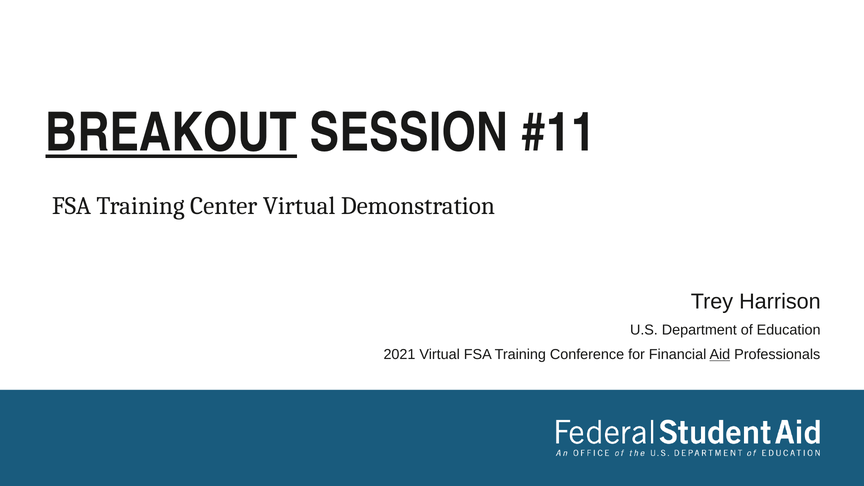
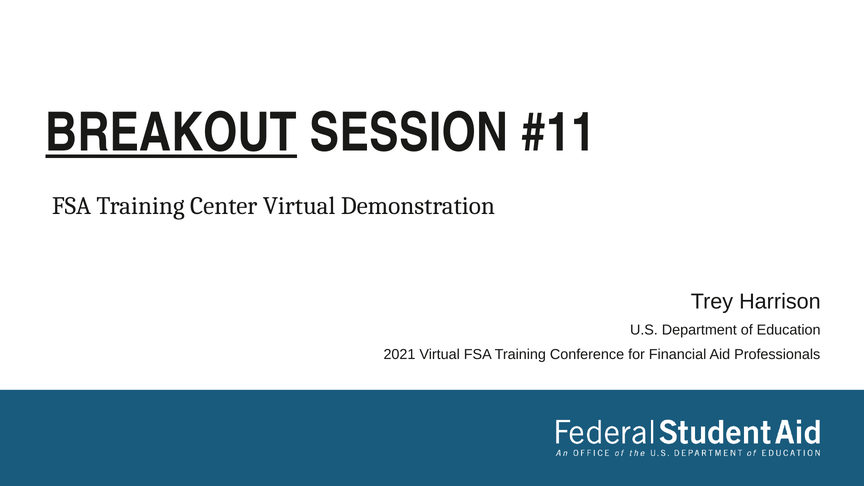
Aid underline: present -> none (720, 355)
